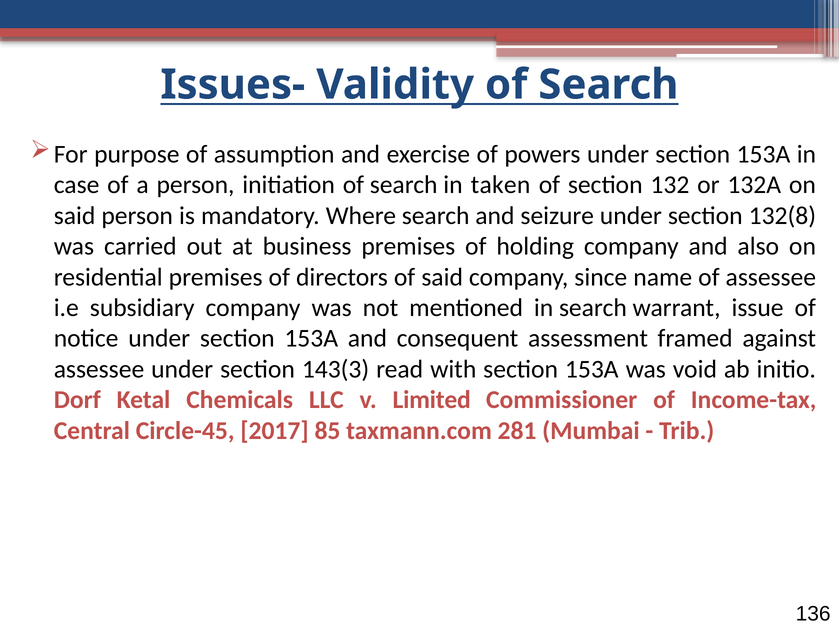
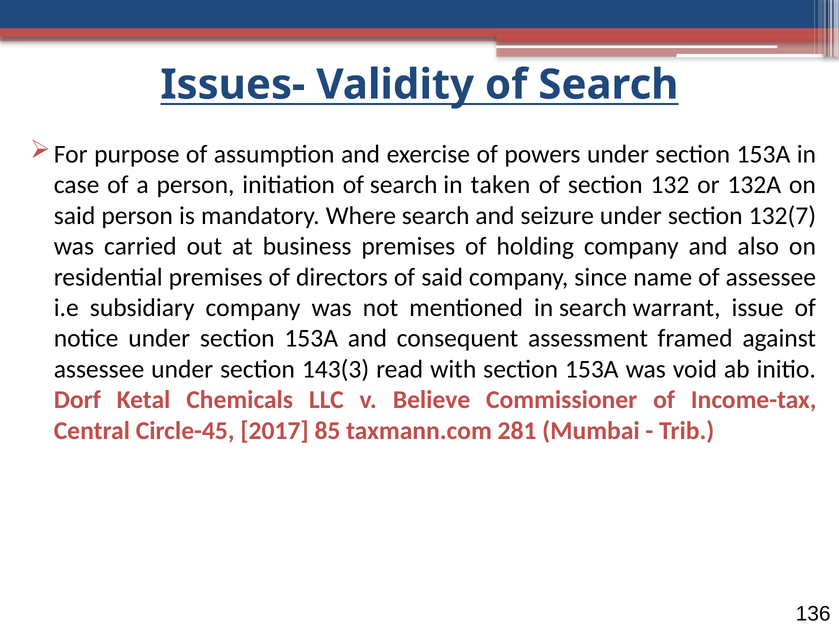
132(8: 132(8 -> 132(7 (782, 216)
Limited: Limited -> Believe (432, 400)
